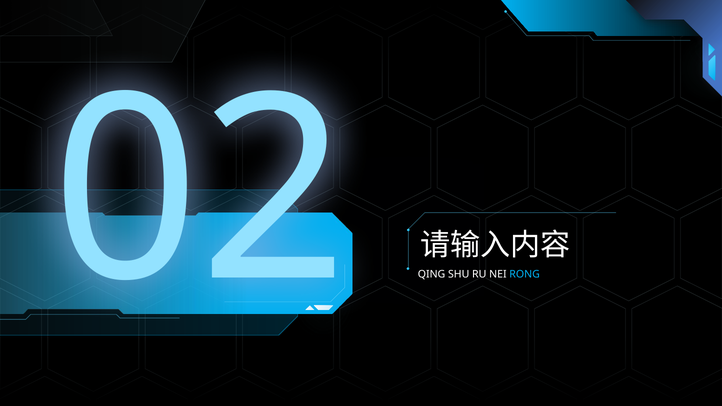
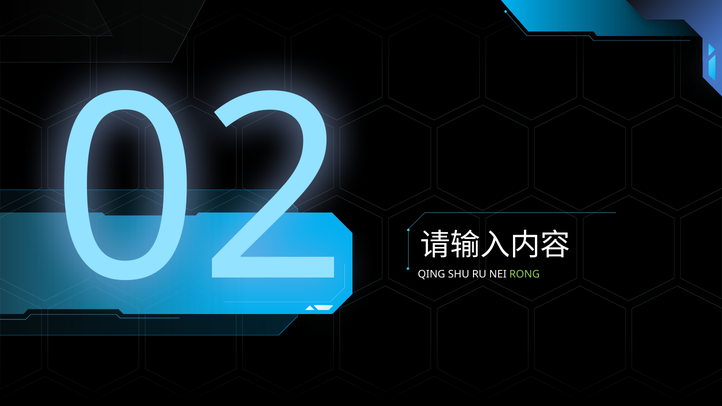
RONG colour: light blue -> light green (525, 274)
